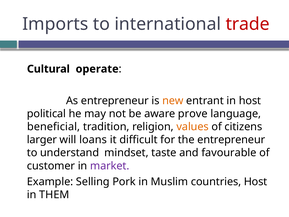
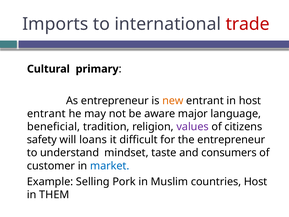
operate: operate -> primary (97, 69)
political: political -> entrant (46, 114)
prove: prove -> major (193, 114)
values colour: orange -> purple (193, 127)
larger: larger -> safety (42, 140)
favourable: favourable -> consumers (229, 153)
market colour: purple -> blue (110, 166)
